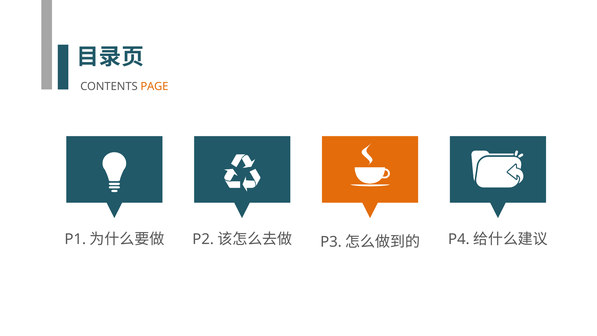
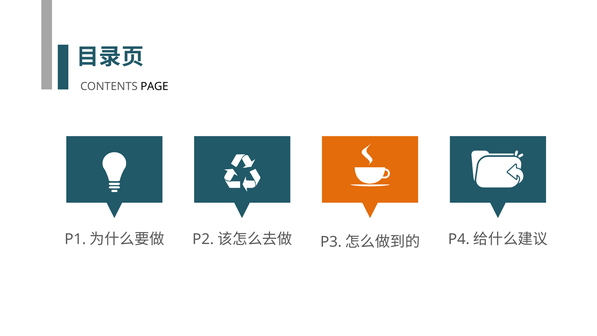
PAGE colour: orange -> black (154, 87)
